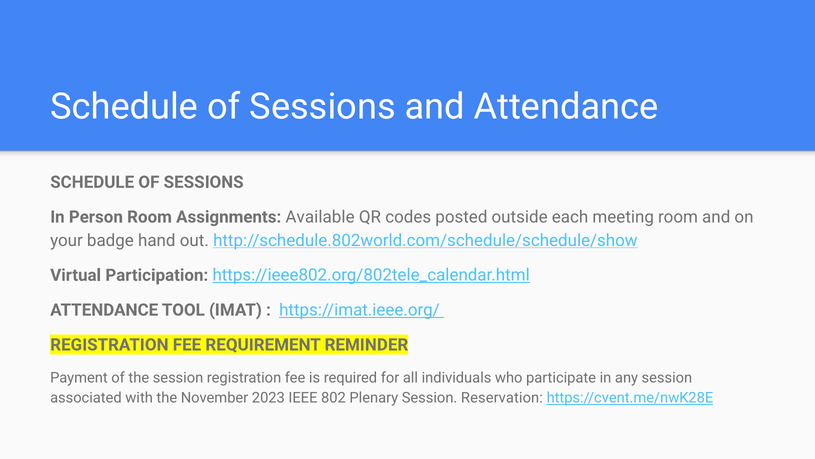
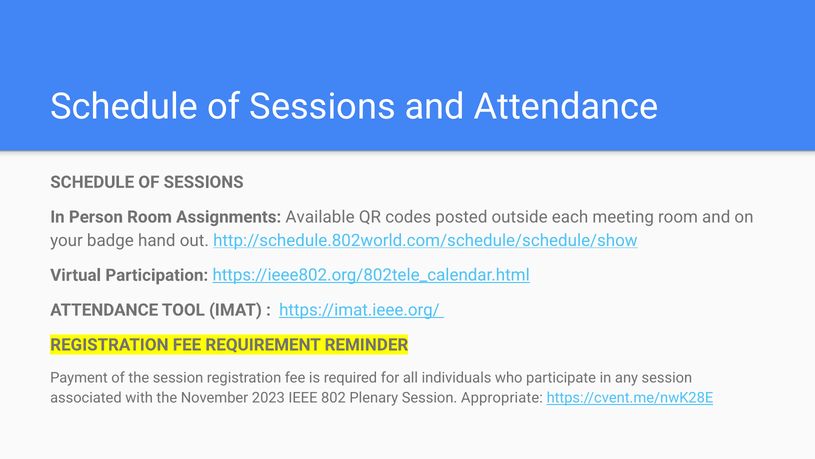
Reservation: Reservation -> Appropriate (502, 398)
